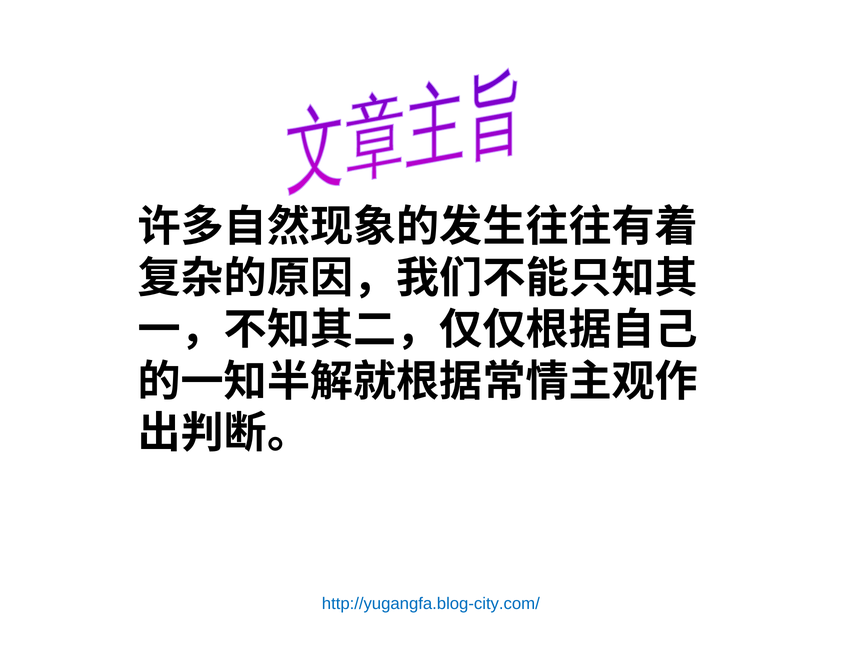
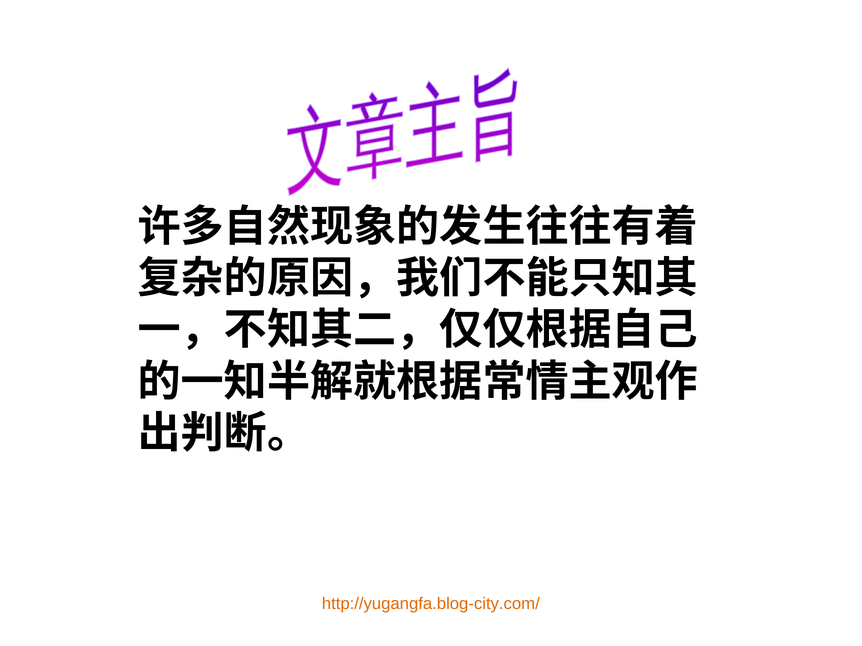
http://yugangfa.blog-city.com/ colour: blue -> orange (431, 604)
